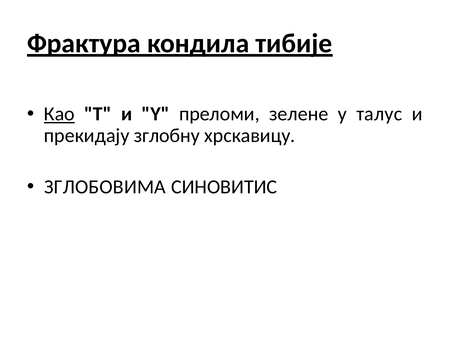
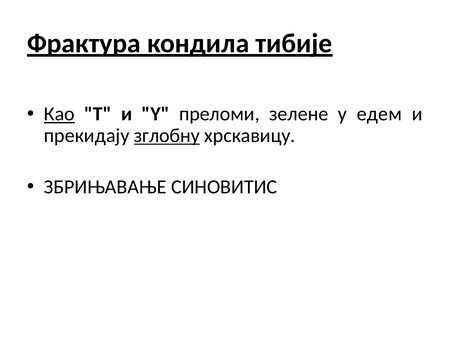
талус: талус -> едем (379, 114)
зглобну underline: none -> present (167, 136)
ЗГЛОБОВИМА: ЗГЛОБОВИМА -> ЗБРИЊАВАЊЕ (105, 187)
